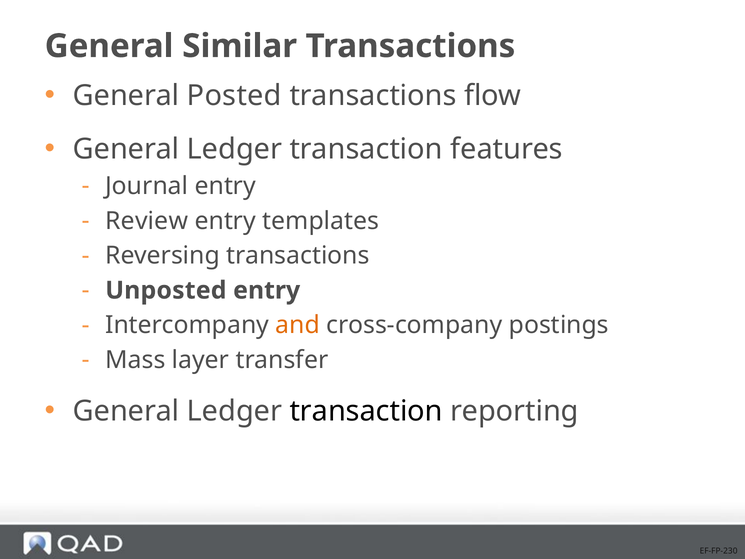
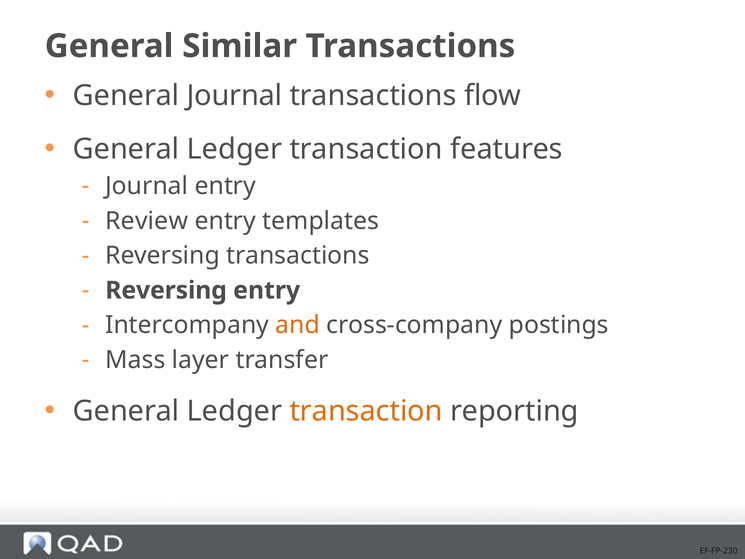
General Posted: Posted -> Journal (235, 96)
Unposted: Unposted -> Reversing (166, 290)
transaction colour: black -> orange (366, 411)
